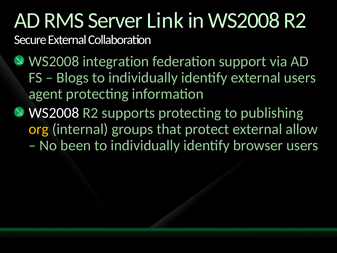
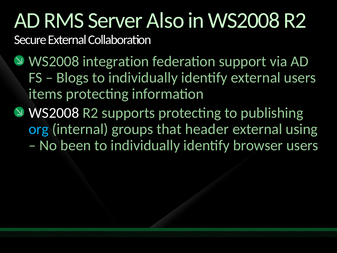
Link: Link -> Also (165, 20)
agent: agent -> items (46, 94)
org colour: yellow -> light blue (39, 129)
protect: protect -> header (207, 129)
allow: allow -> using (302, 129)
